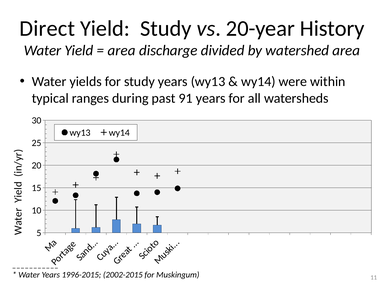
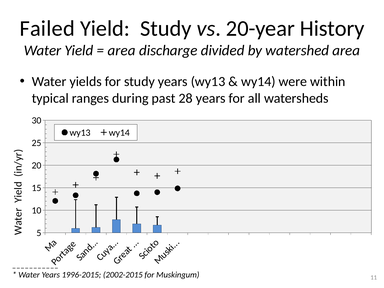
Direct: Direct -> Failed (47, 28)
91: 91 -> 28 (186, 98)
